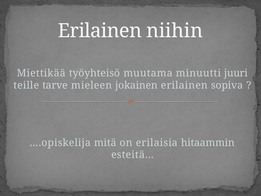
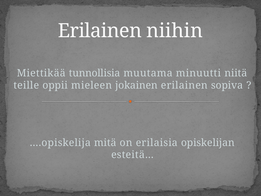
työyhteisö: työyhteisö -> tunnollisia (95, 73)
juuri: juuri -> niitä (236, 73)
tarve: tarve -> oppii (55, 85)
hitaammin: hitaammin -> opiskelijan (208, 142)
